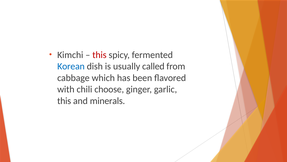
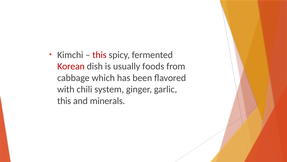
Korean colour: blue -> red (71, 66)
called: called -> foods (153, 66)
choose: choose -> system (109, 89)
